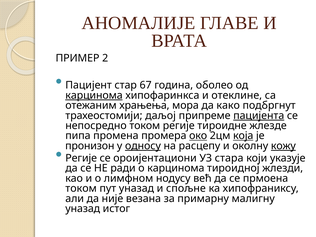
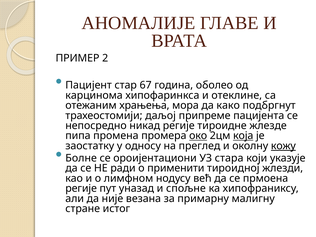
карцинома underline: present -> none (94, 95)
пацијента underline: present -> none (259, 116)
непосредно током: током -> никад (145, 126)
пронизон: пронизон -> заостатку (90, 146)
односу underline: present -> none (143, 146)
расцепу: расцепу -> преглед (199, 146)
Регије: Регије -> Болне (81, 158)
о карцинома: карцинома -> применити (176, 168)
током: током -> регије (81, 188)
уназад: уназад -> стране (83, 209)
